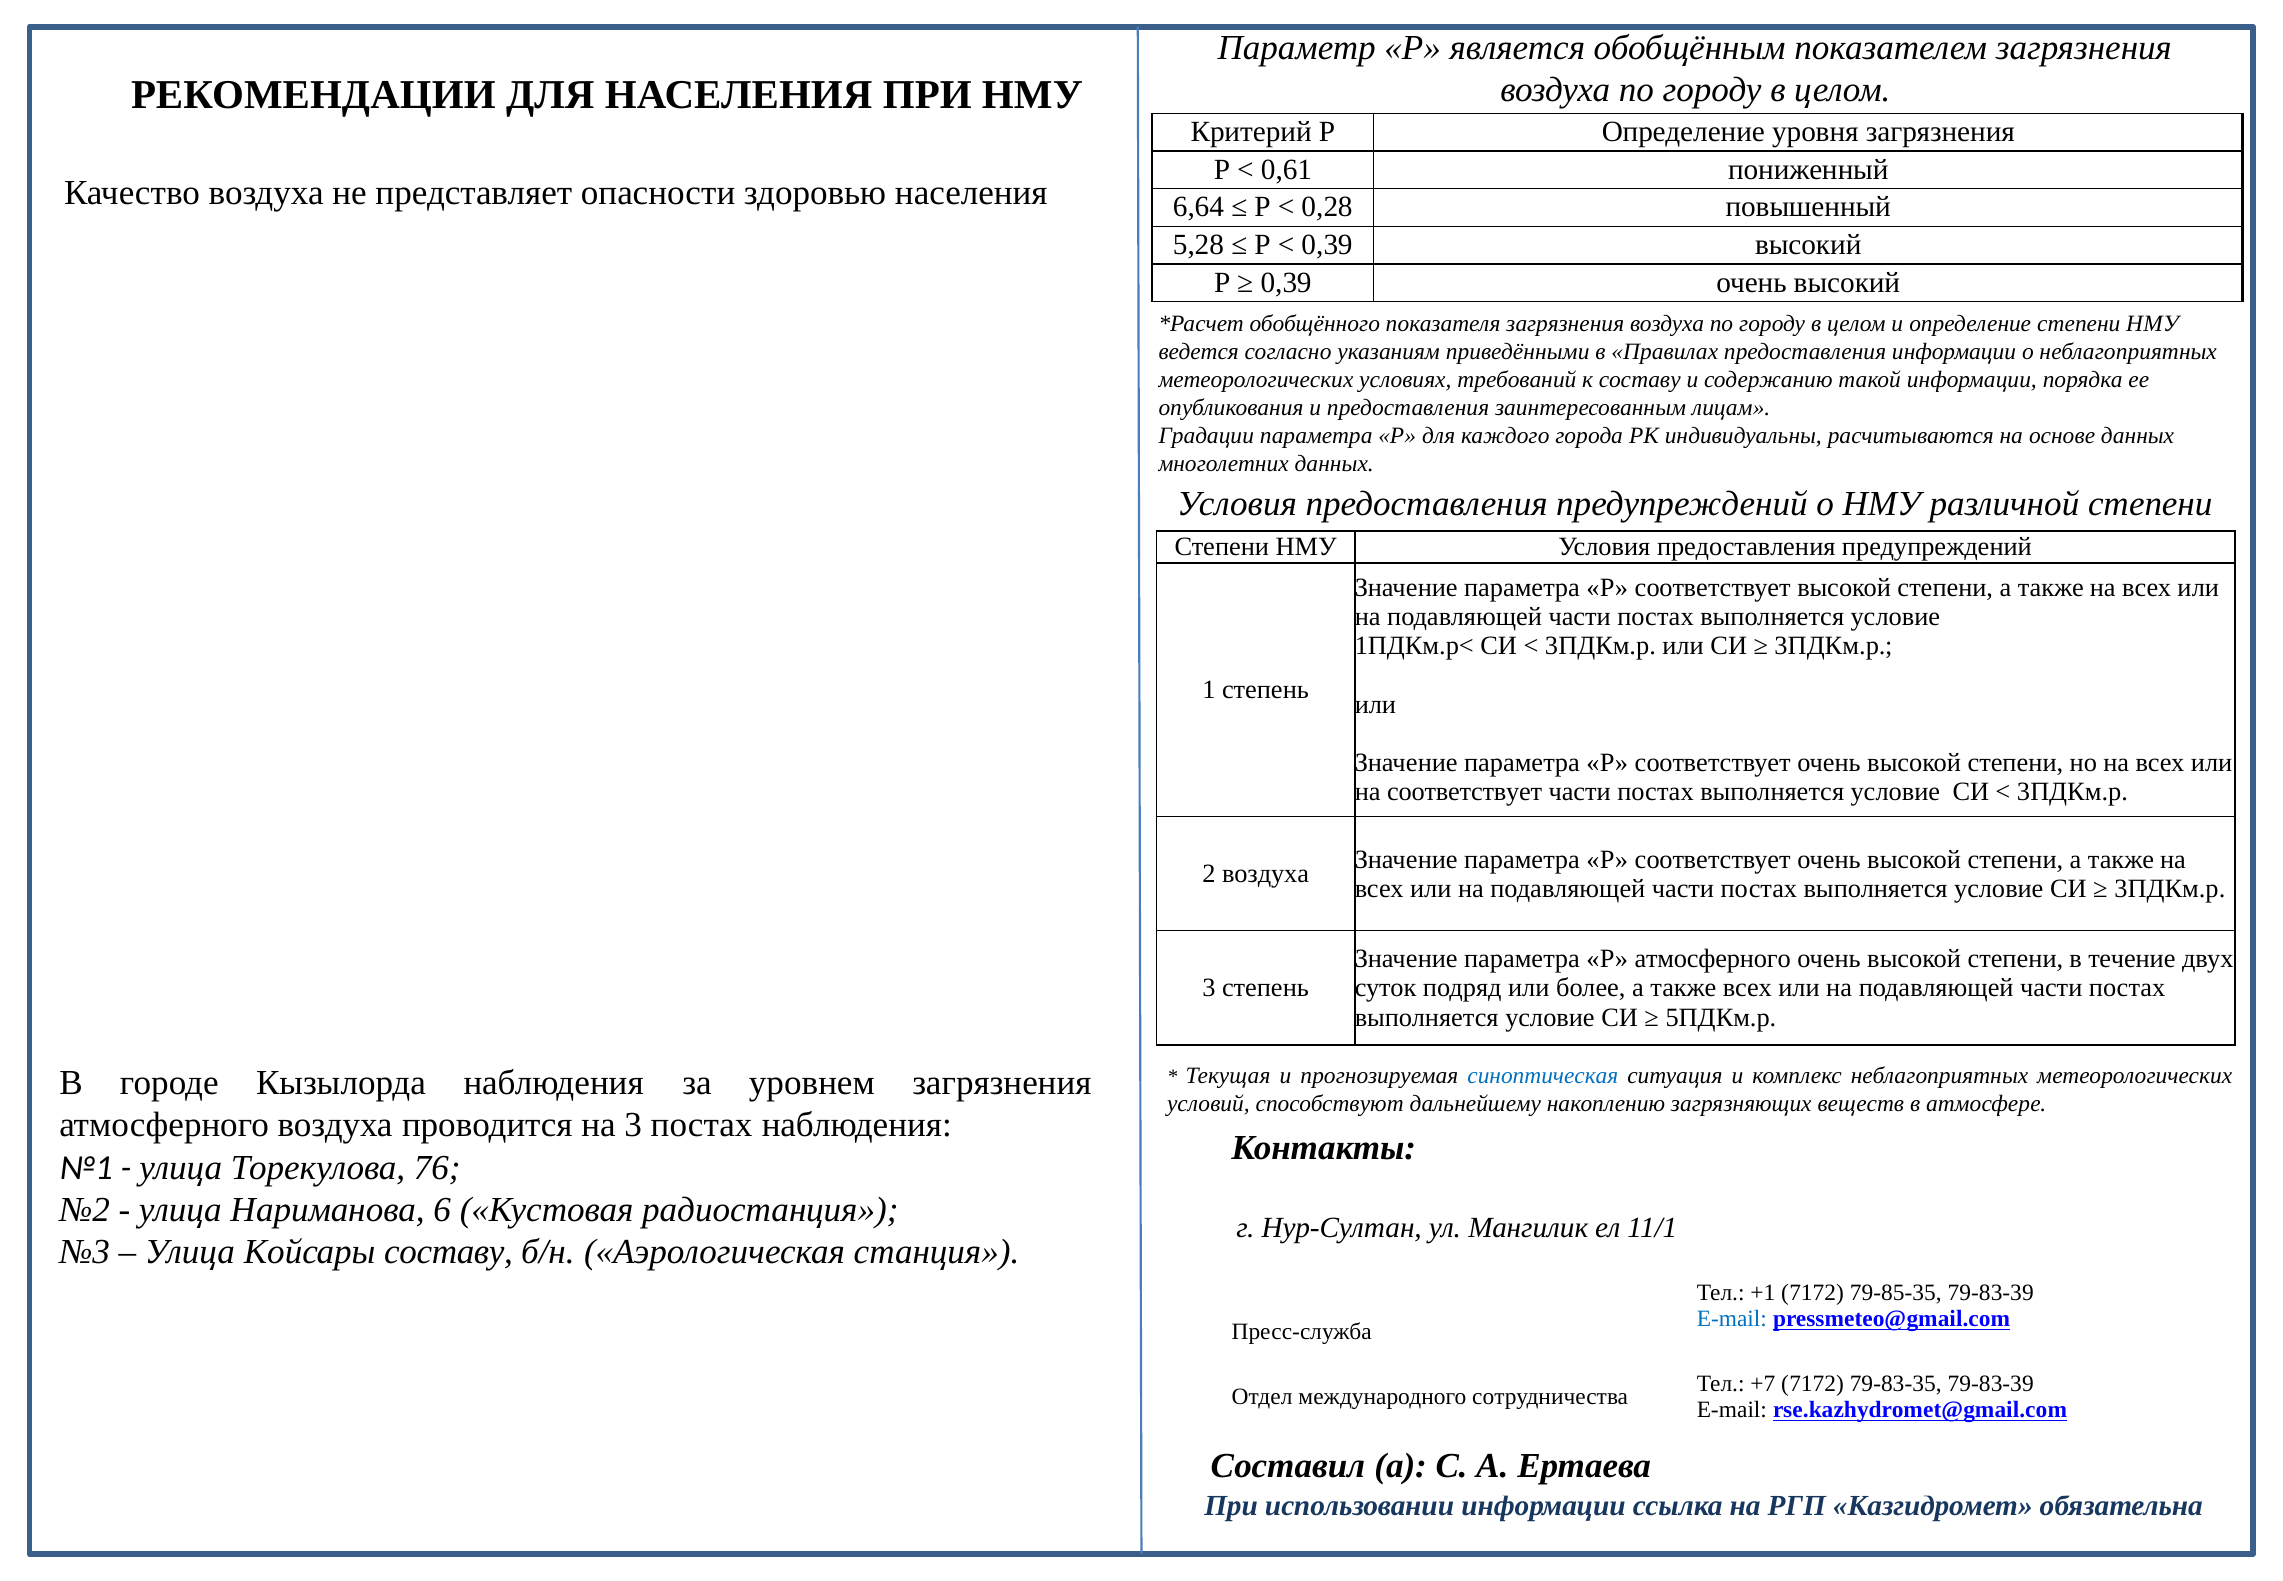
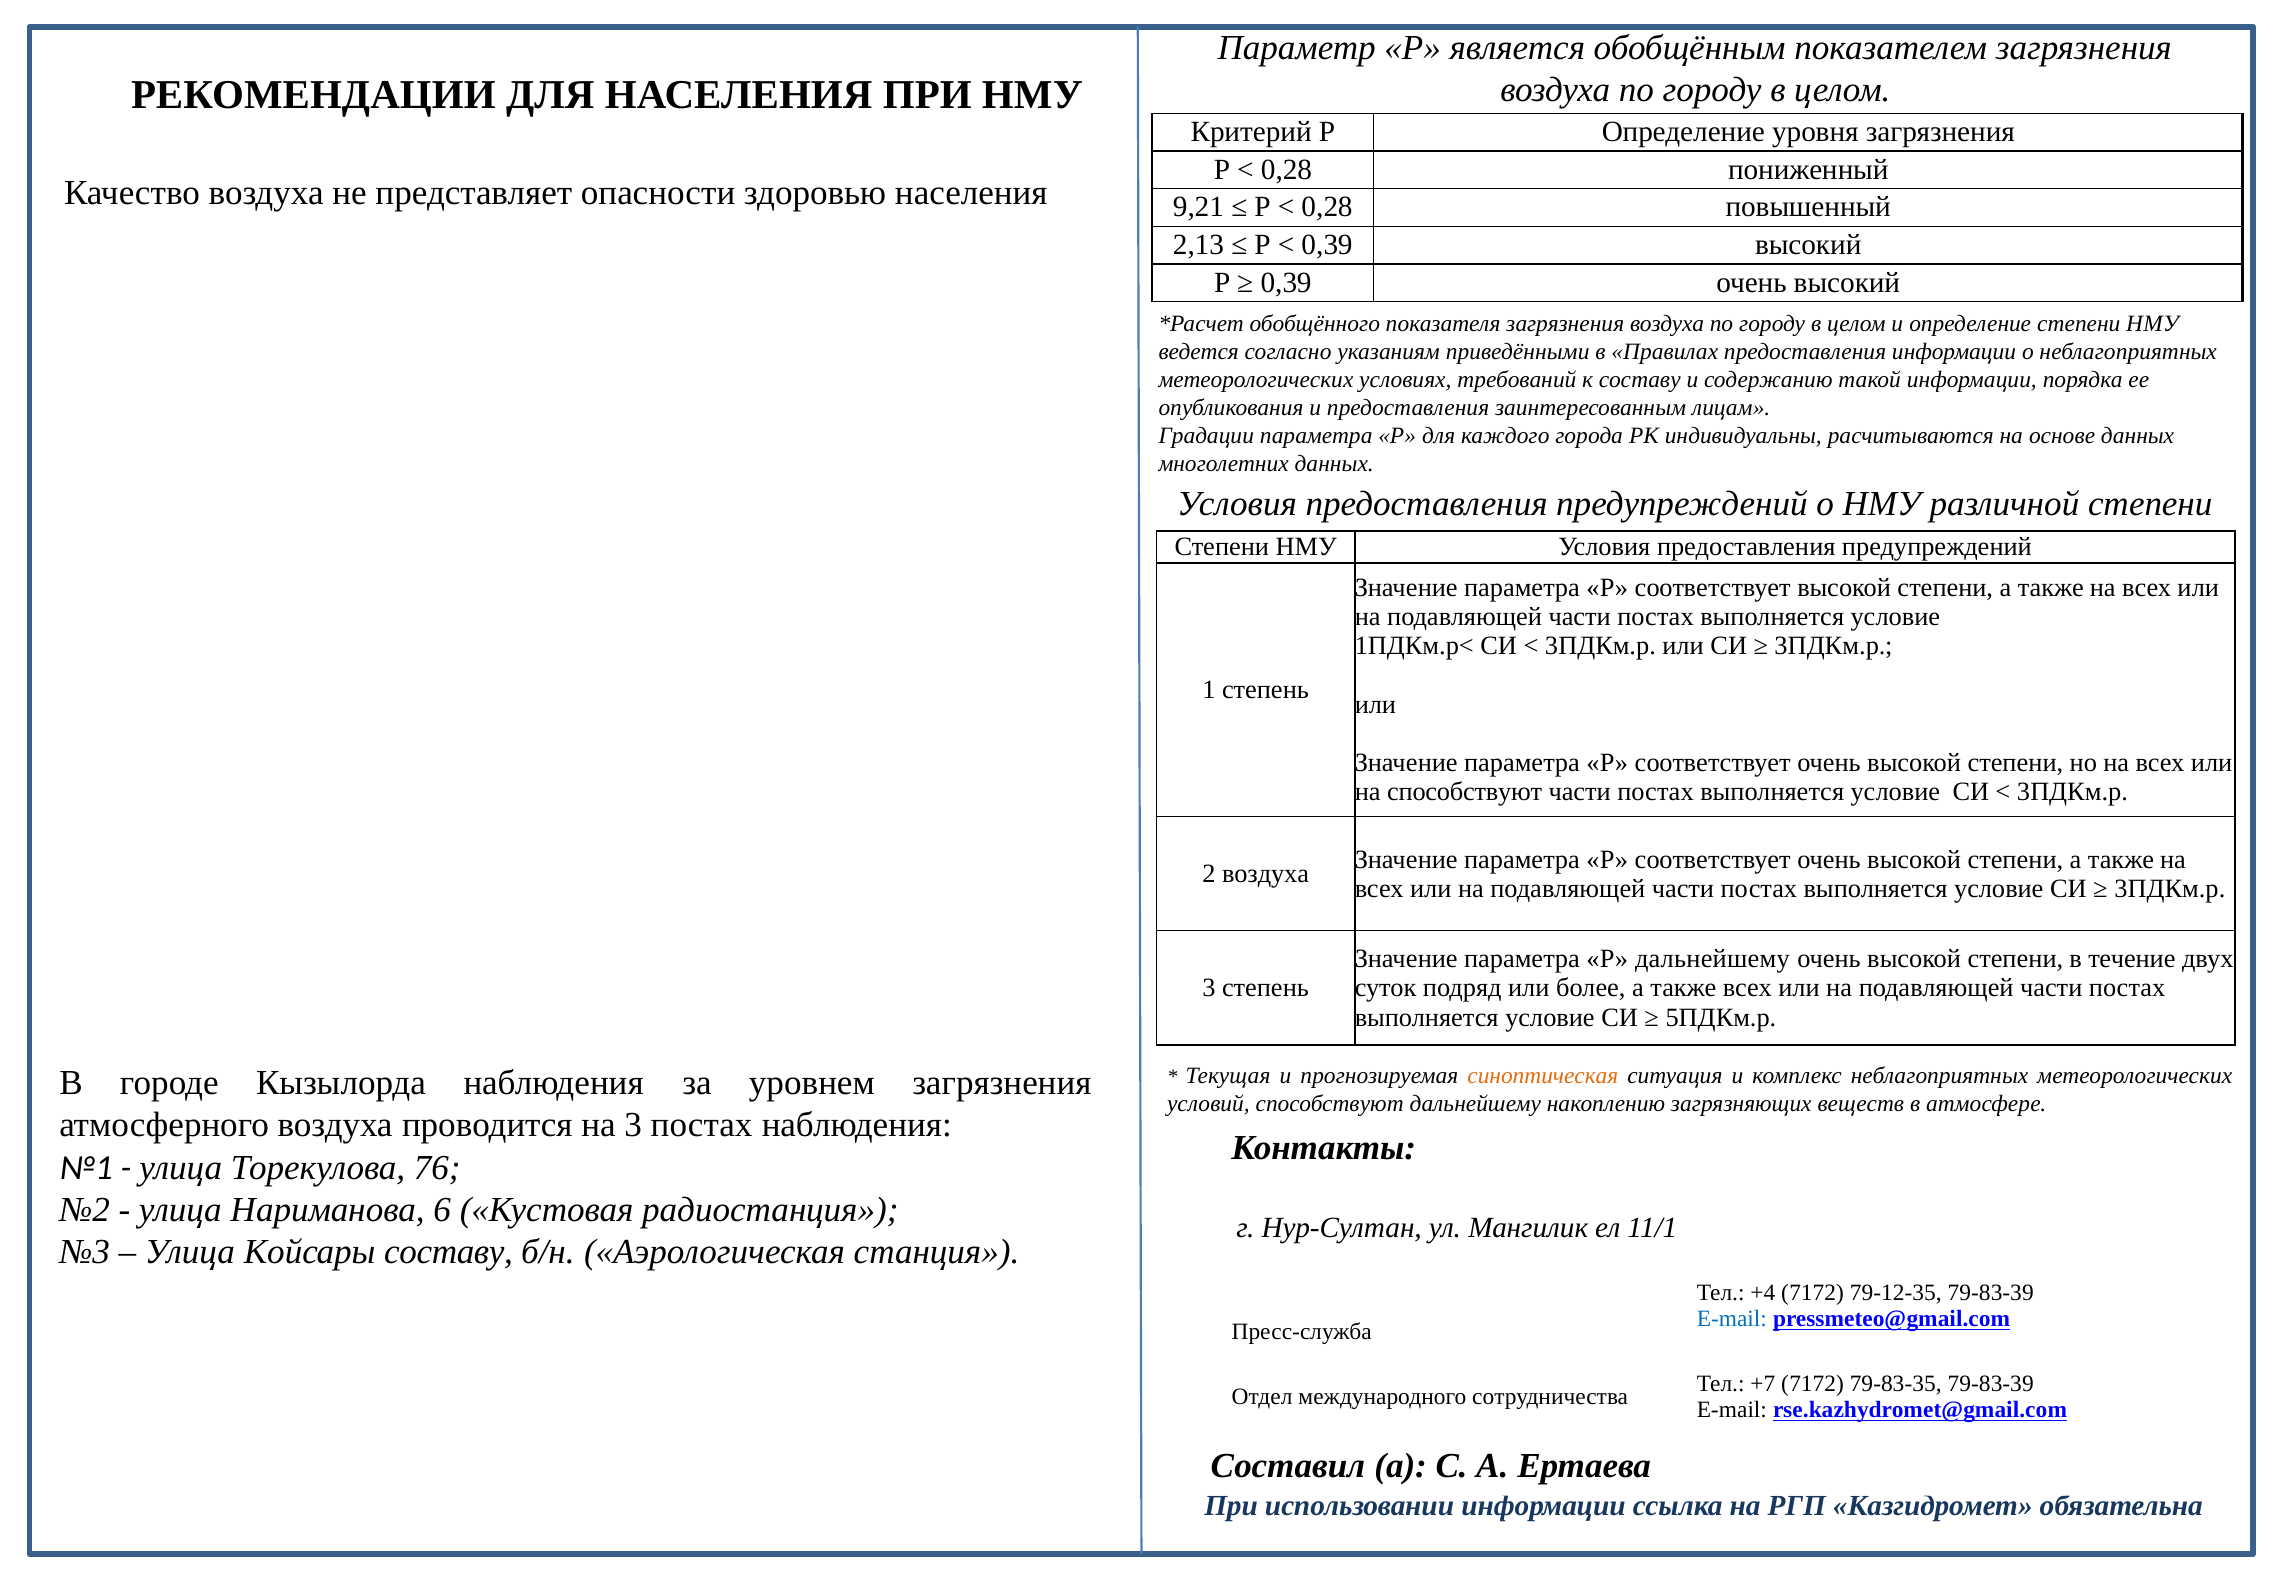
0,61: 0,61 -> 0,28 (1286, 170)
6,64: 6,64 -> 9,21 (1198, 207)
5,28: 5,28 -> 2,13 (1198, 245)
на соответствует: соответствует -> способствуют (1465, 792)
Р атмосферного: атмосферного -> дальнейшему (1712, 959)
синоптическая colour: blue -> orange (1543, 1075)
+1: +1 -> +4 (1763, 1292)
79-85-35: 79-85-35 -> 79-12-35 (1896, 1292)
